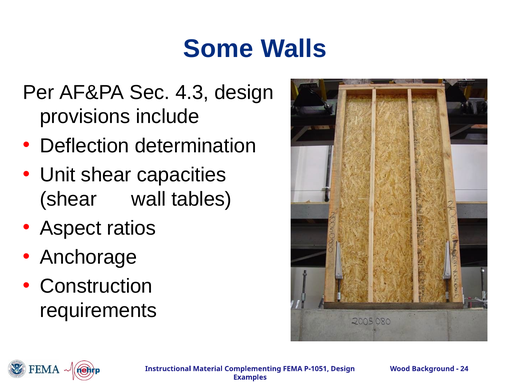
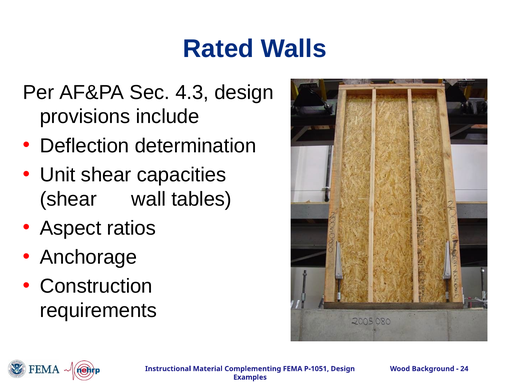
Some: Some -> Rated (218, 49)
